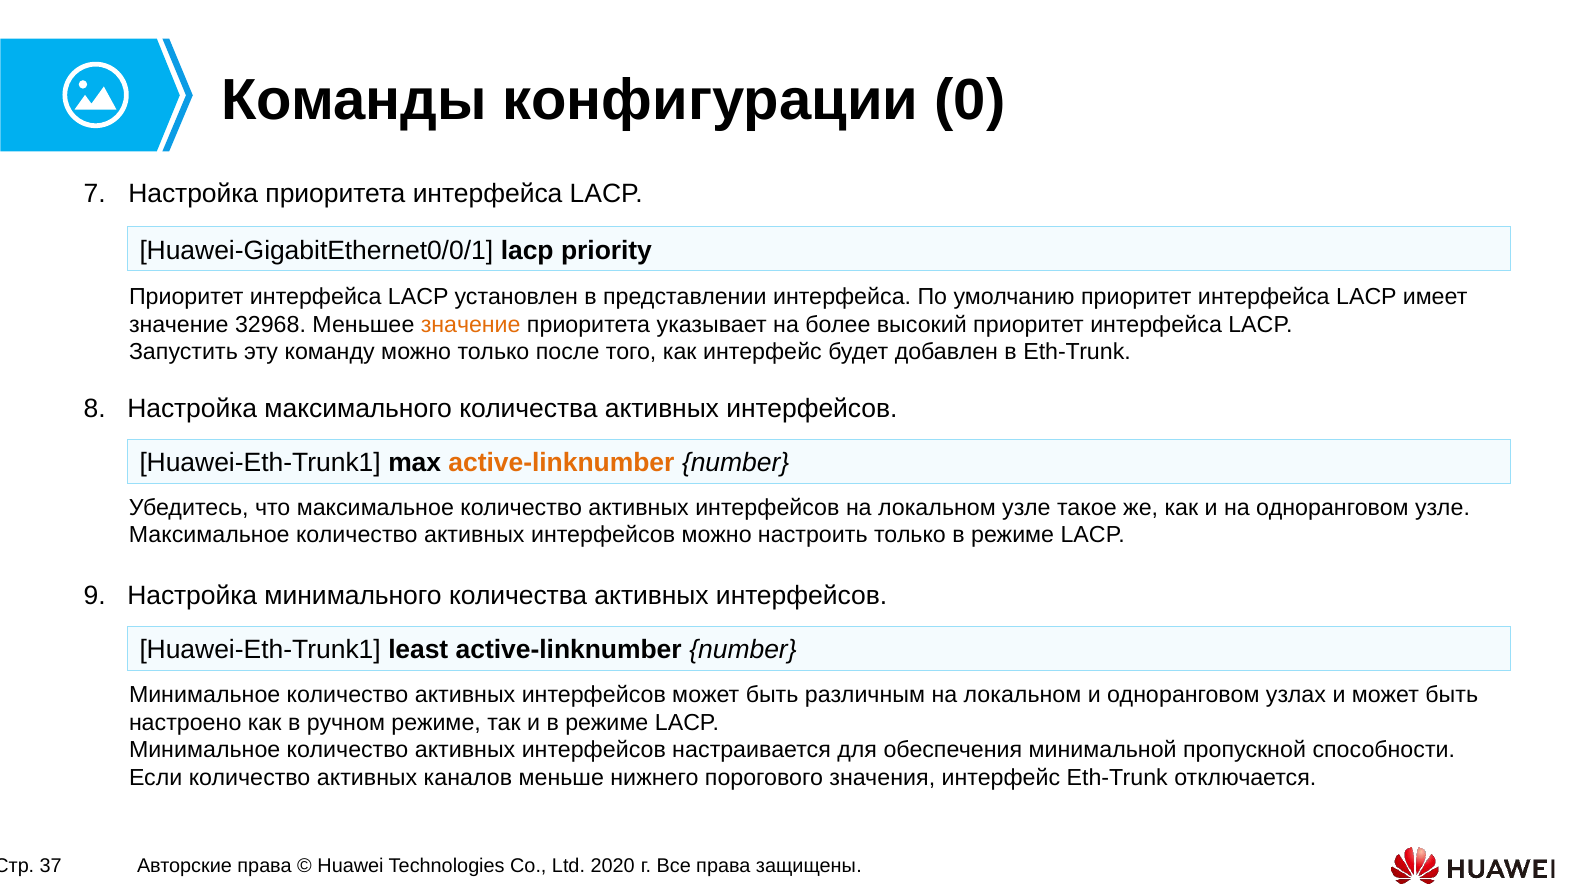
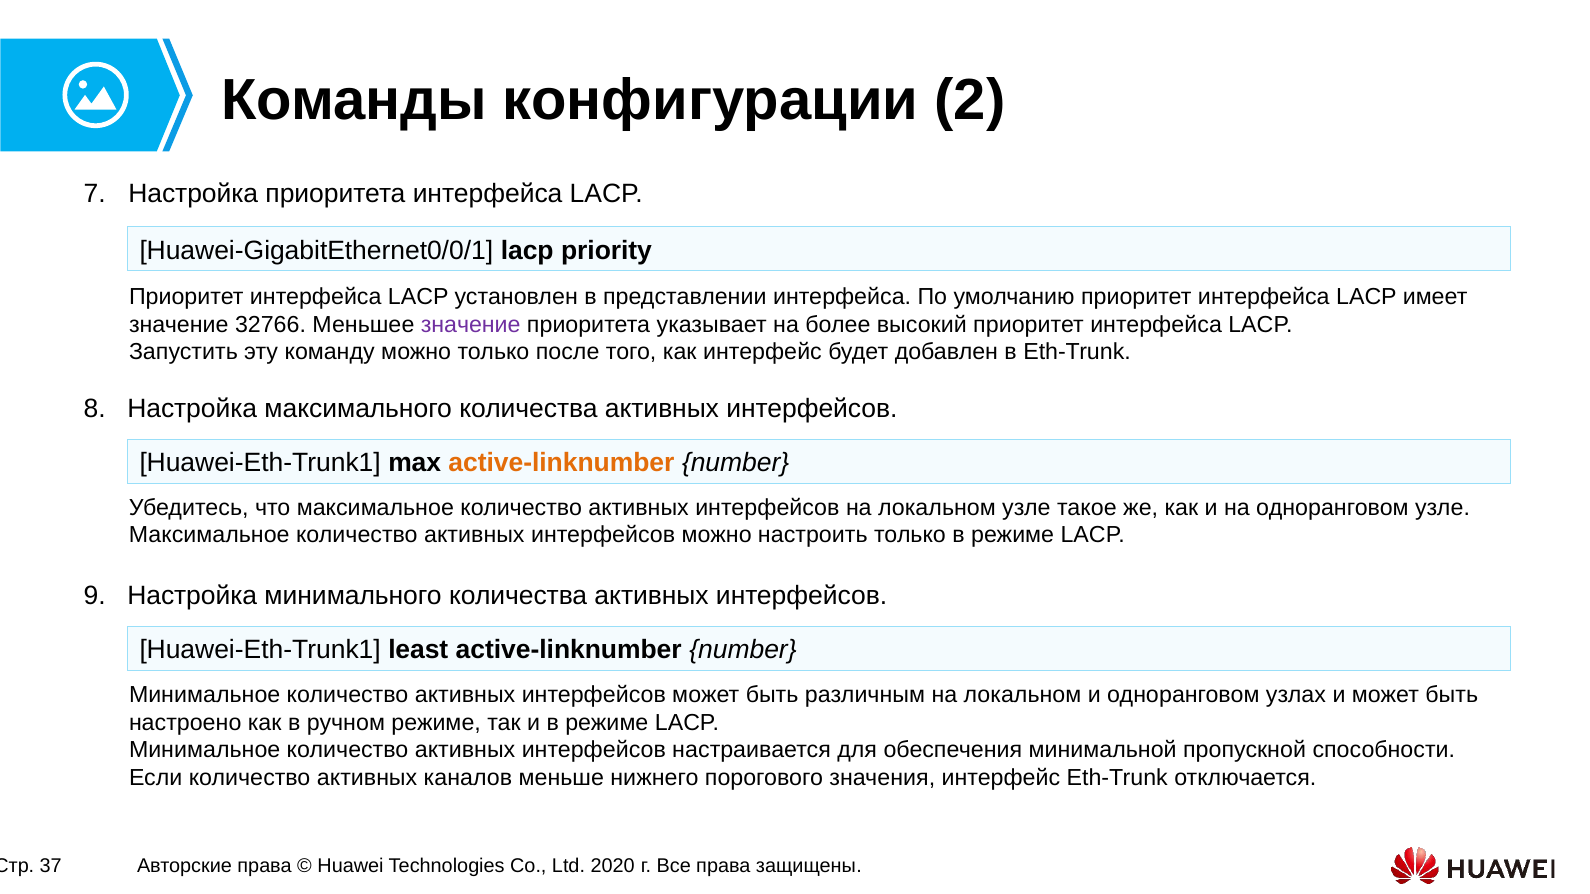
0: 0 -> 2 (970, 100)
32968: 32968 -> 32766 (270, 325)
значение colour: orange -> purple (471, 325)
